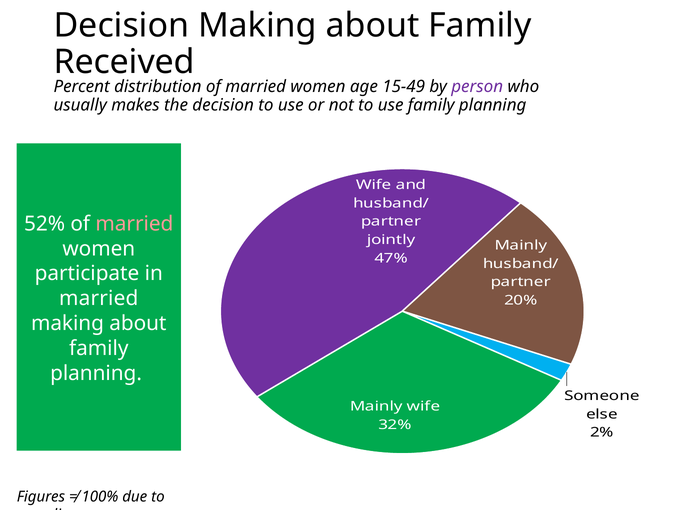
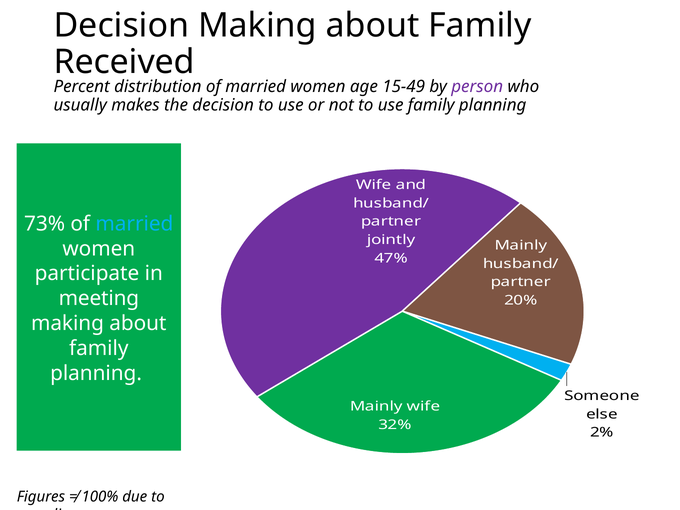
52%: 52% -> 73% (45, 224)
married colour: pink -> light blue (134, 224)
married: married -> meeting (99, 298)
